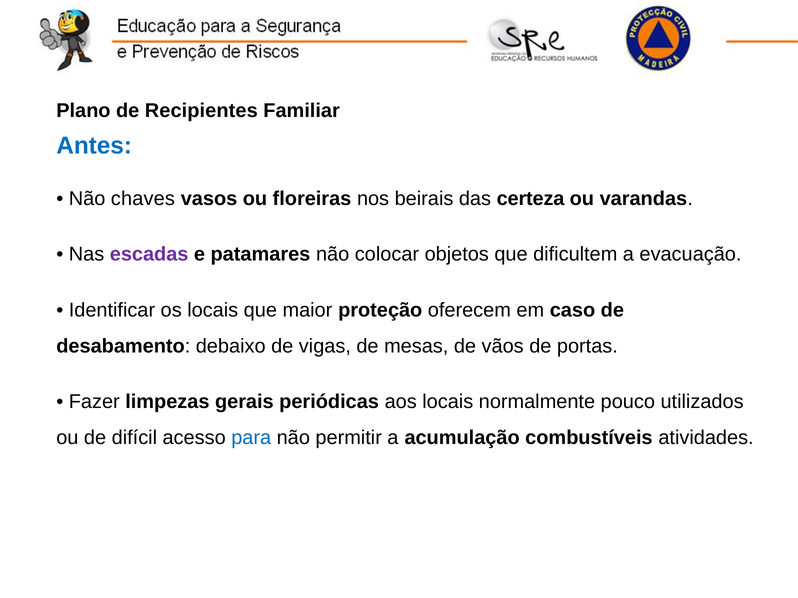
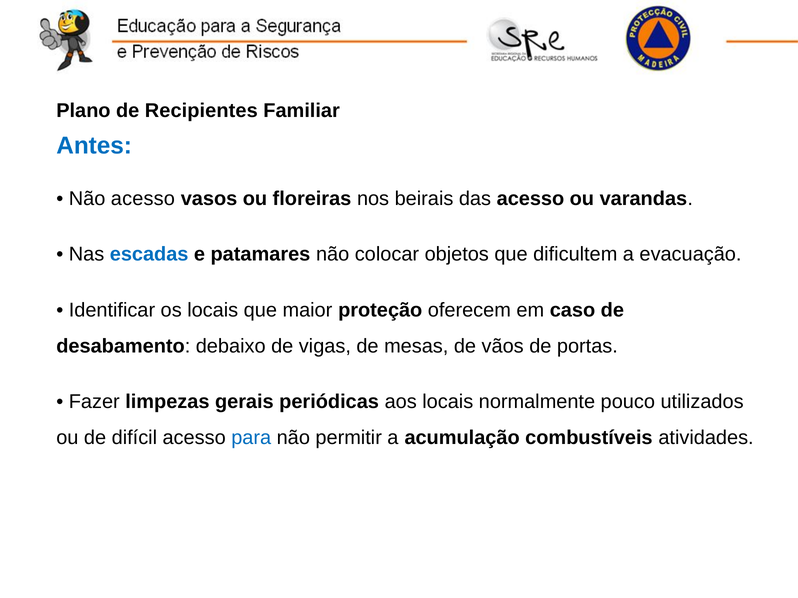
Não chaves: chaves -> acesso (143, 199)
das certeza: certeza -> acesso (530, 199)
escadas colour: purple -> blue (149, 255)
